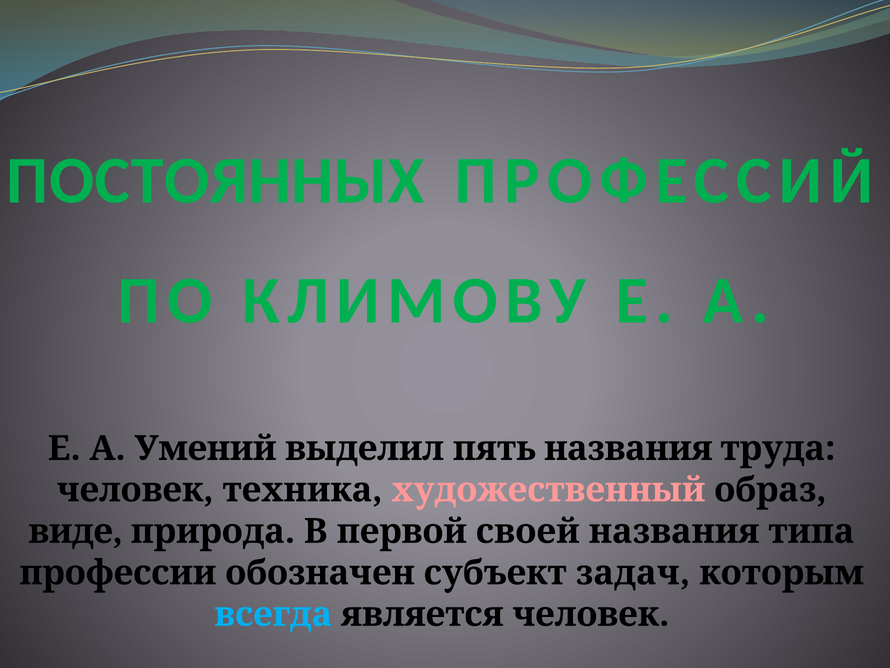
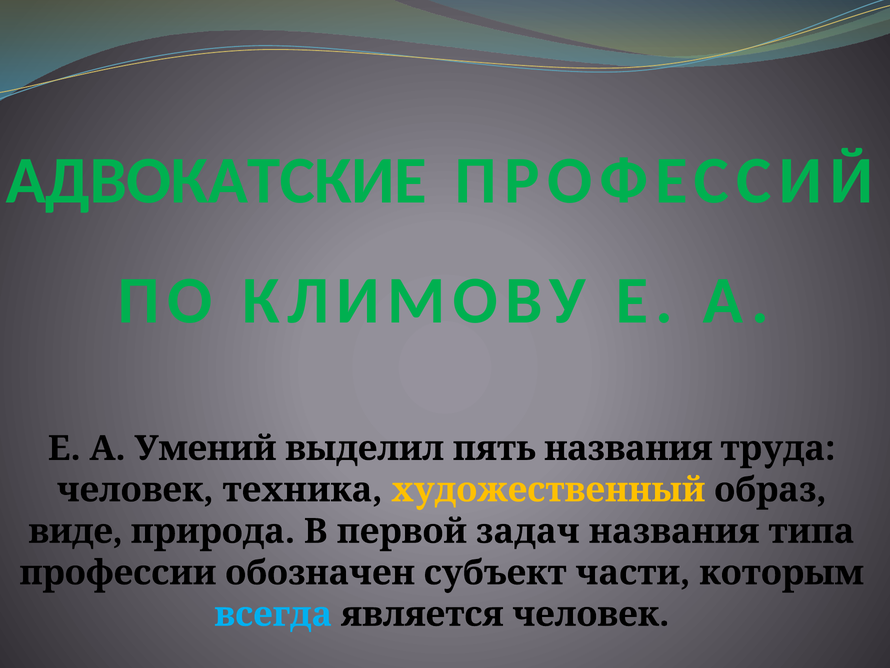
ПОСТОЯННЫХ: ПОСТОЯННЫХ -> АДВОКАТСКИЕ (216, 181)
художественный colour: pink -> yellow (548, 490)
своей: своей -> задач (528, 531)
задач: задач -> части (633, 572)
